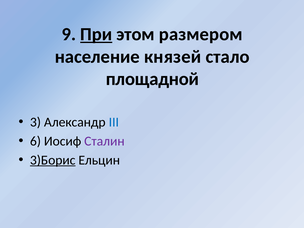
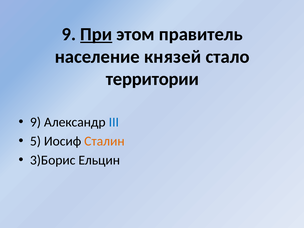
размером: размером -> правитель (201, 34)
площадной: площадной -> территории (152, 79)
3: 3 -> 9 (35, 122)
6: 6 -> 5 (35, 141)
Сталин colour: purple -> orange (104, 141)
3)Борис underline: present -> none (53, 160)
